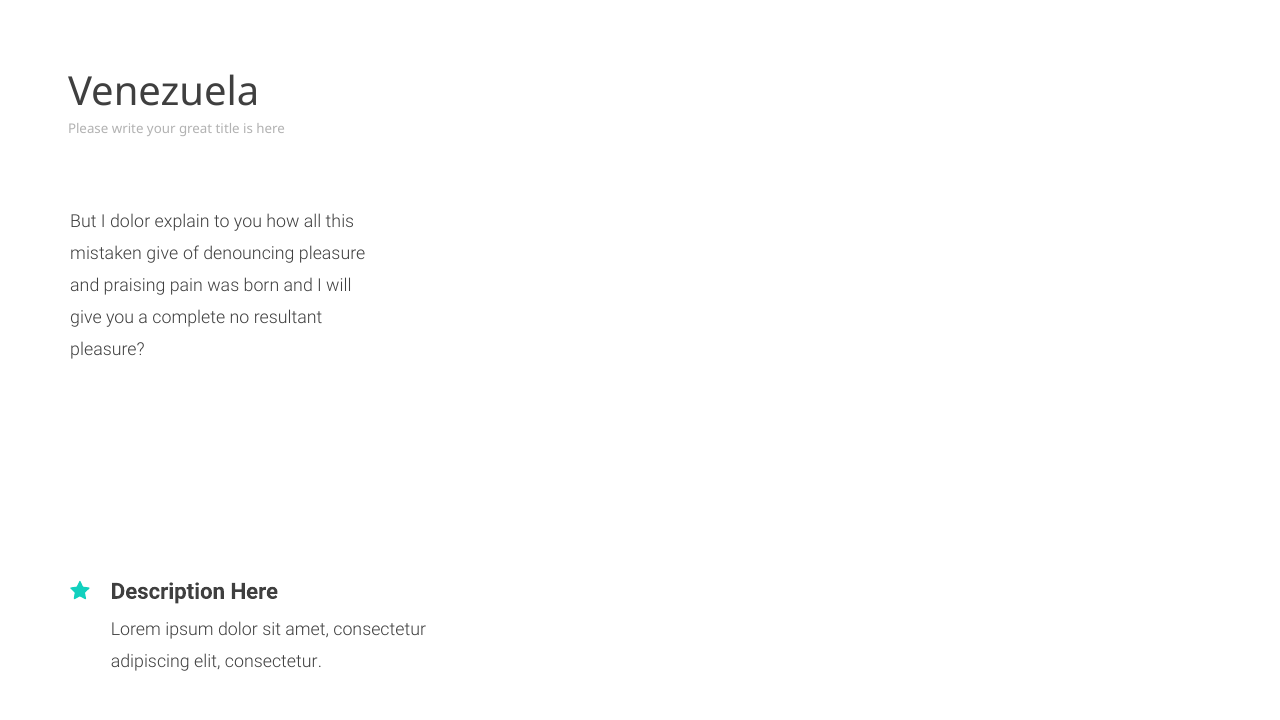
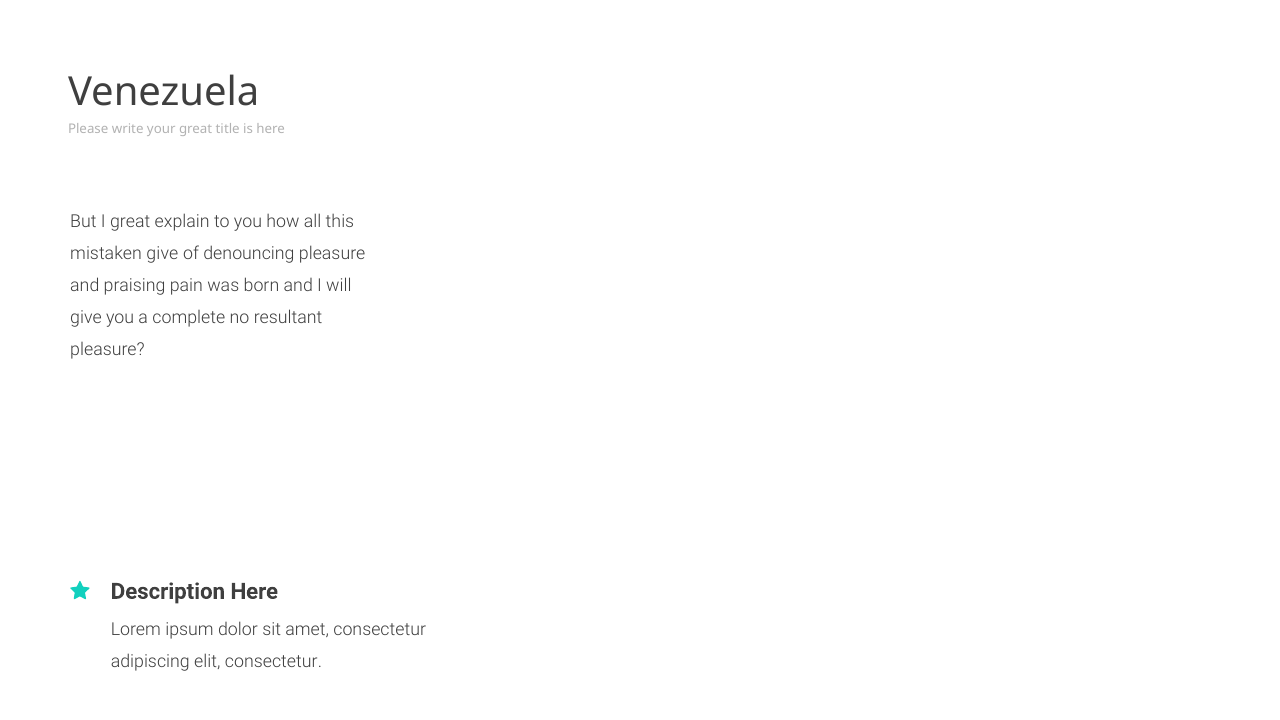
I dolor: dolor -> great (130, 222)
